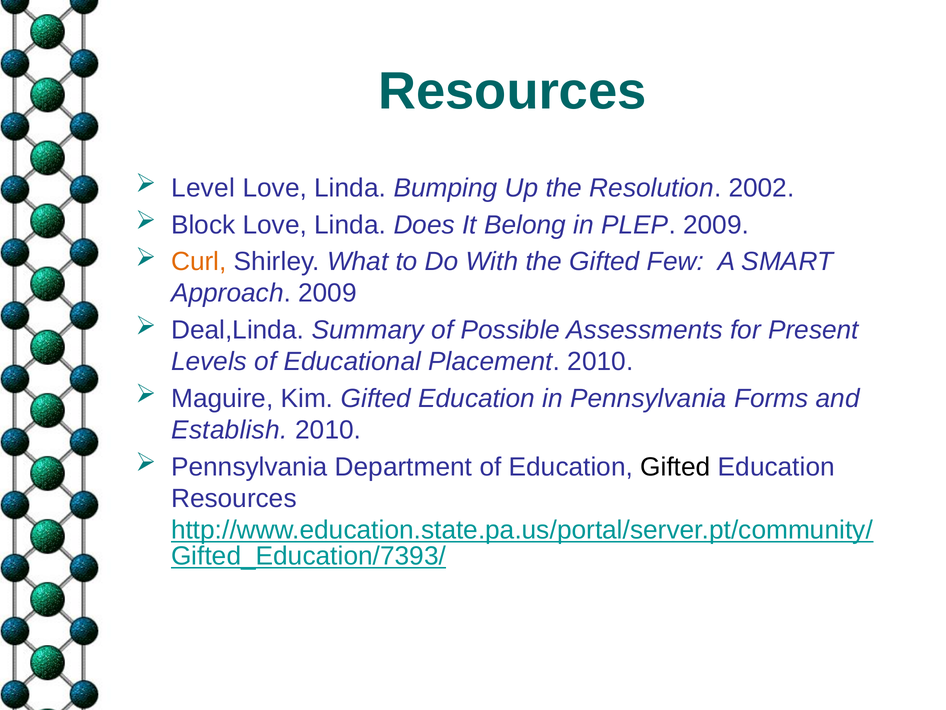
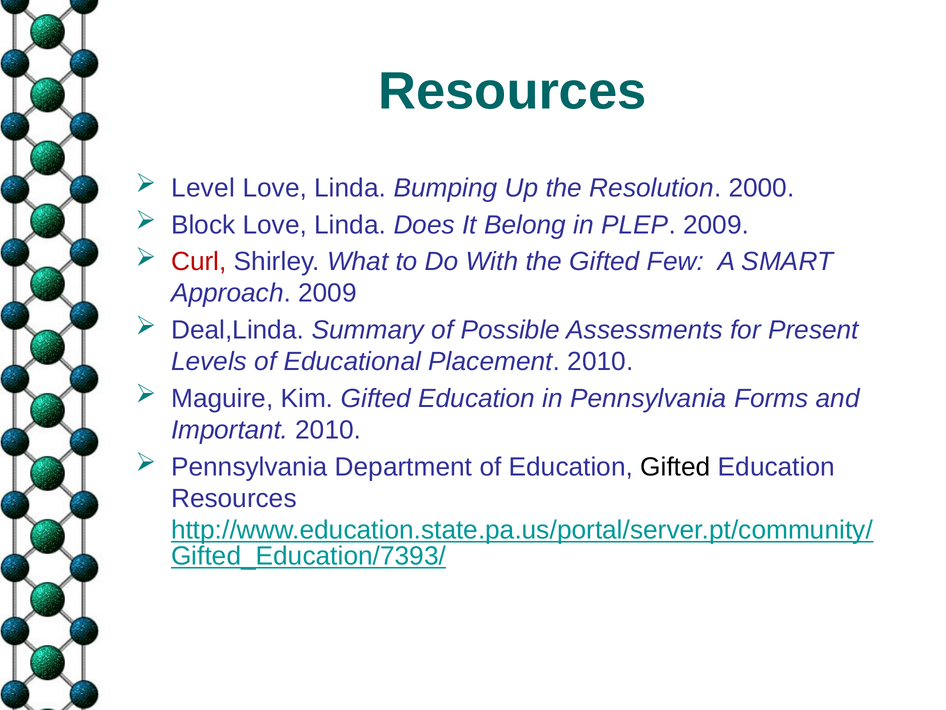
2002: 2002 -> 2000 (761, 188)
Curl colour: orange -> red (199, 261)
Establish: Establish -> Important (230, 430)
